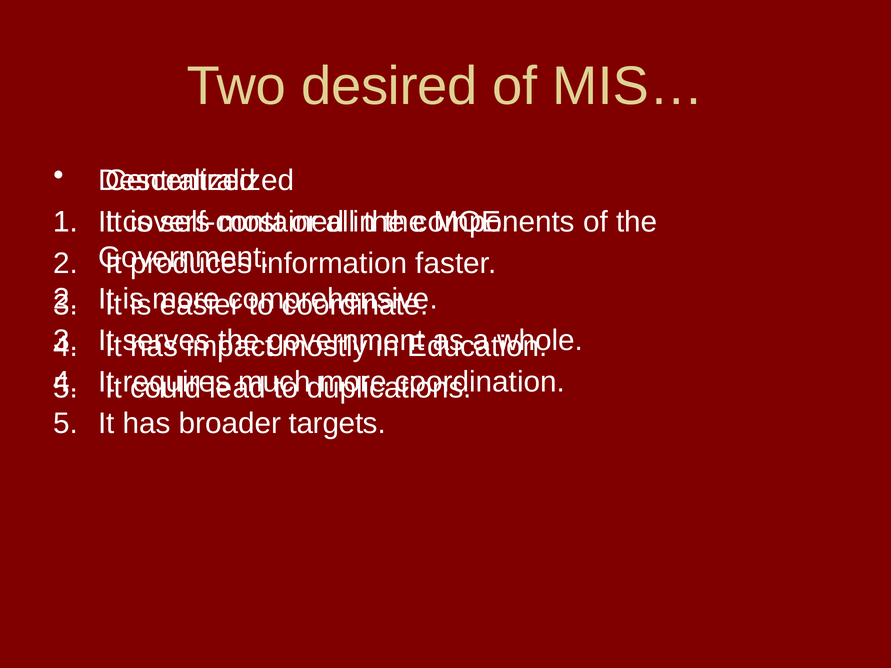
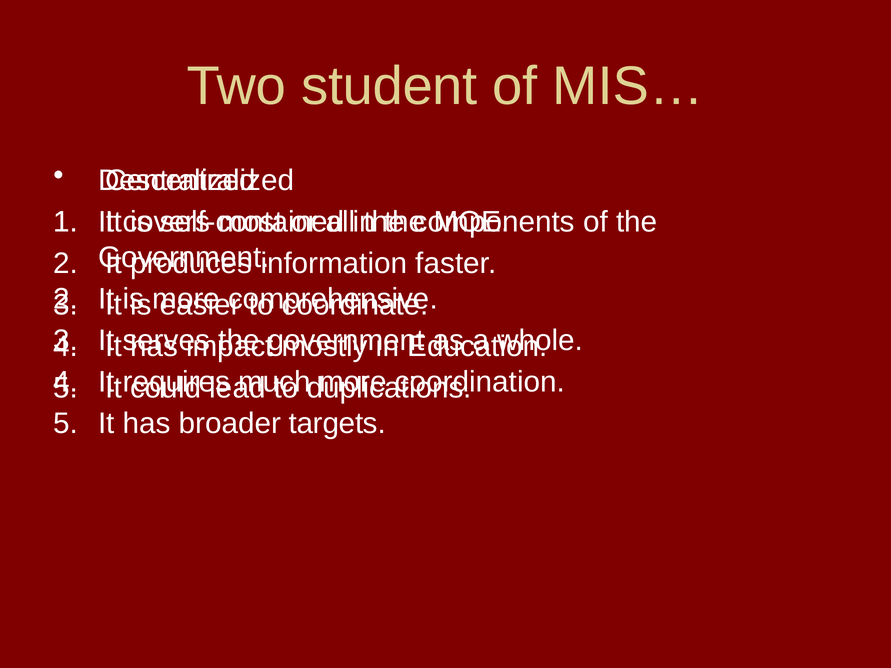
desired: desired -> student (389, 86)
